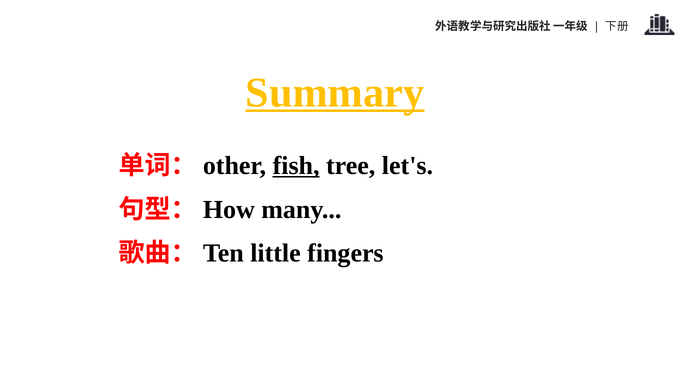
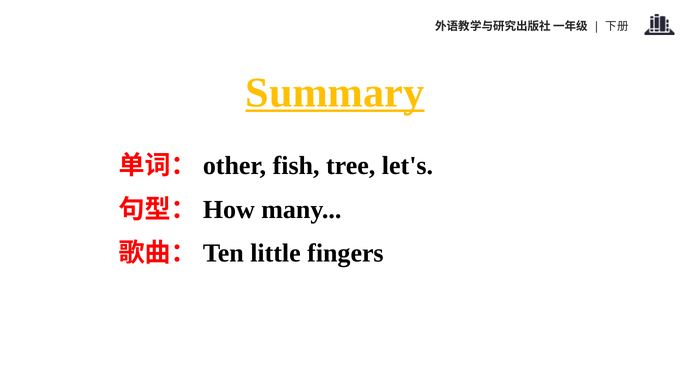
fish underline: present -> none (296, 166)
